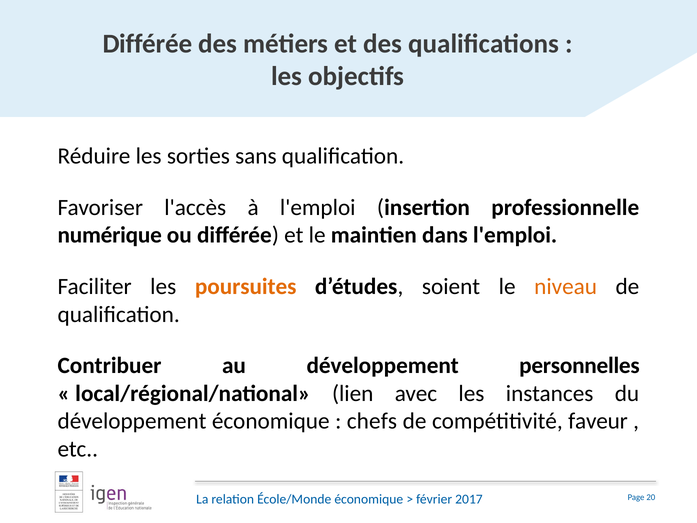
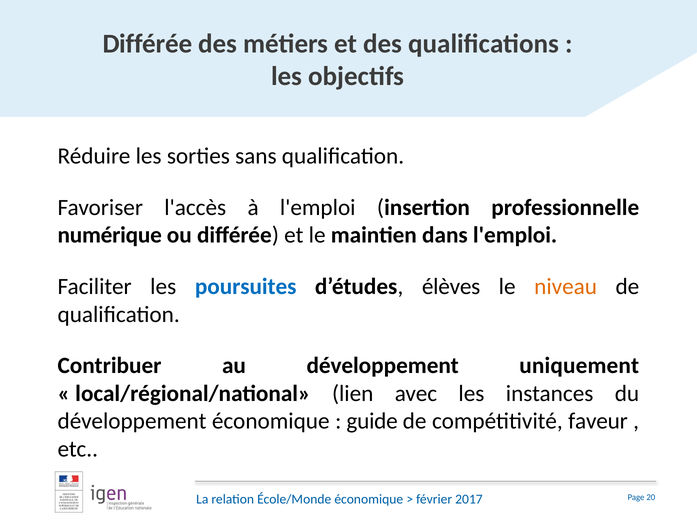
poursuites colour: orange -> blue (246, 286)
soient: soient -> élèves (451, 286)
personnelles: personnelles -> uniquement (579, 365)
chefs: chefs -> guide (372, 421)
